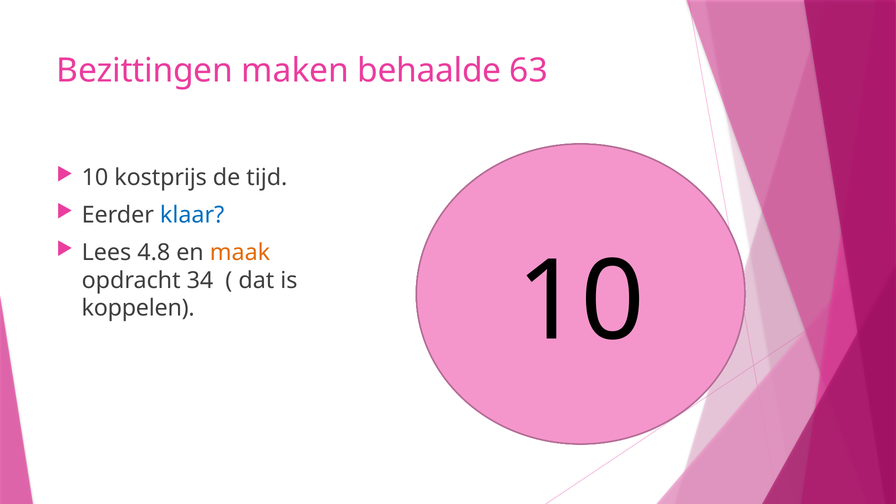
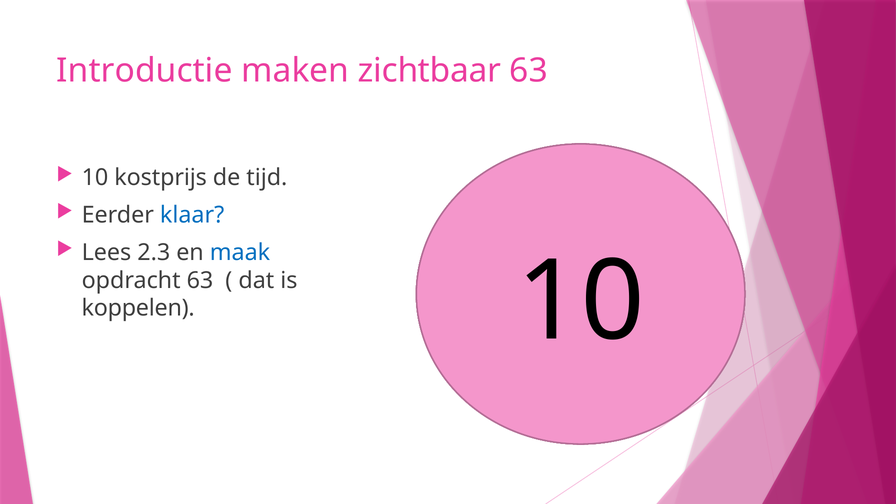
Bezittingen: Bezittingen -> Introductie (145, 71)
behaalde: behaalde -> zichtbaar (429, 71)
4.8: 4.8 -> 2.3 (154, 252)
maak colour: orange -> blue (240, 252)
opdracht 34: 34 -> 63 (200, 280)
